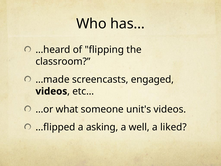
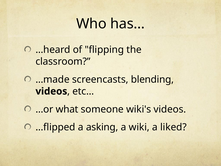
engaged: engaged -> blending (152, 79)
unit's: unit's -> wiki's (139, 109)
well: well -> wiki (139, 127)
